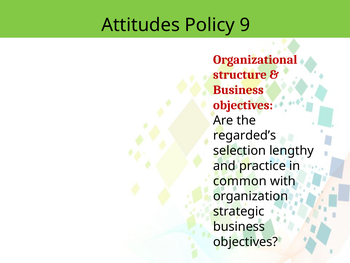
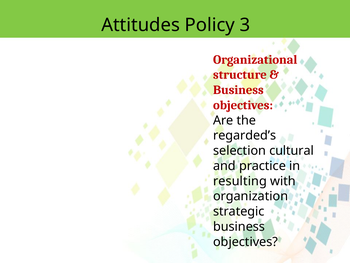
9: 9 -> 3 (245, 25)
lengthy: lengthy -> cultural (292, 150)
common: common -> resulting (240, 181)
